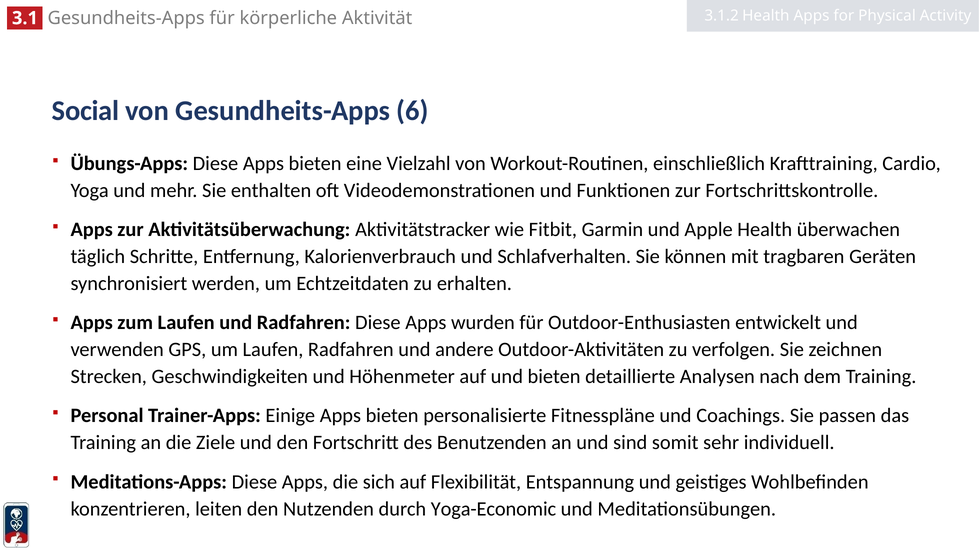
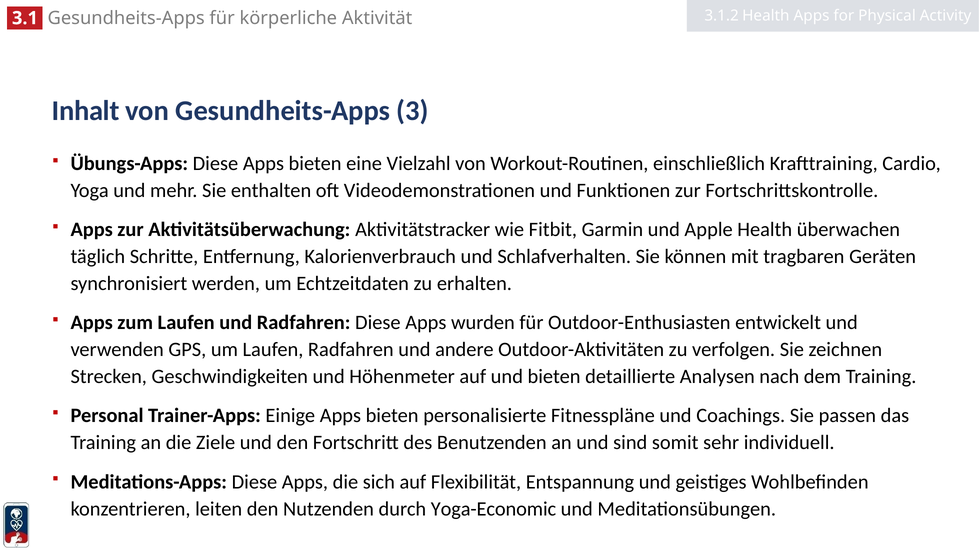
Social: Social -> Inhalt (86, 111)
6: 6 -> 3 (413, 111)
